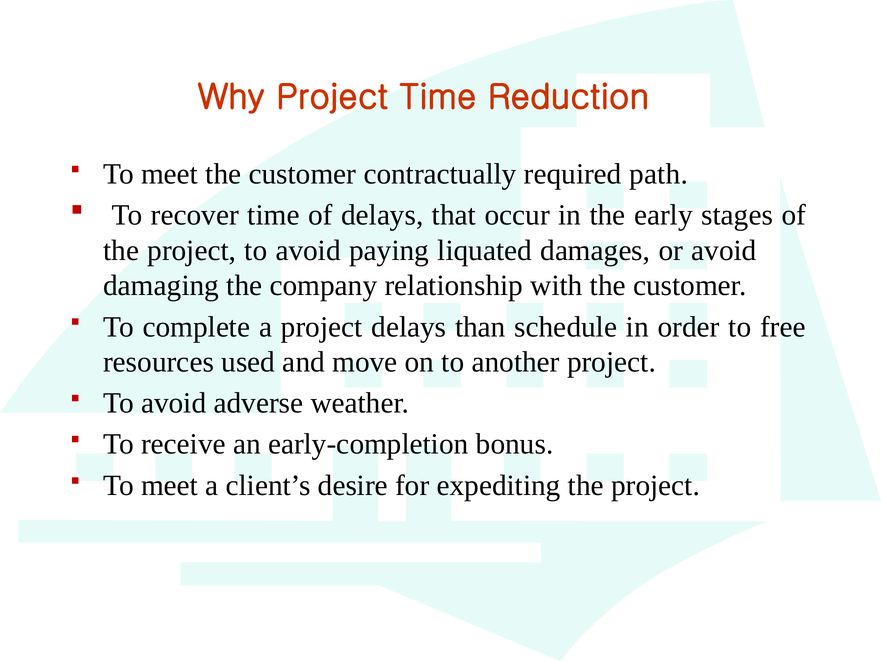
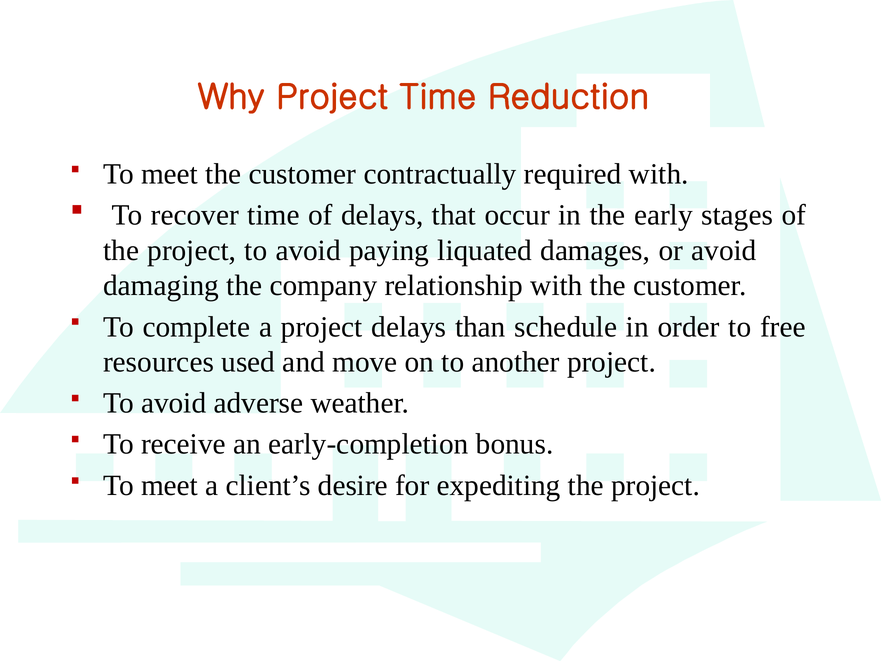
required path: path -> with (659, 174)
